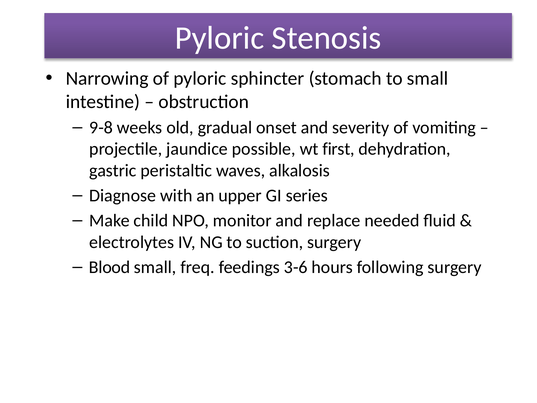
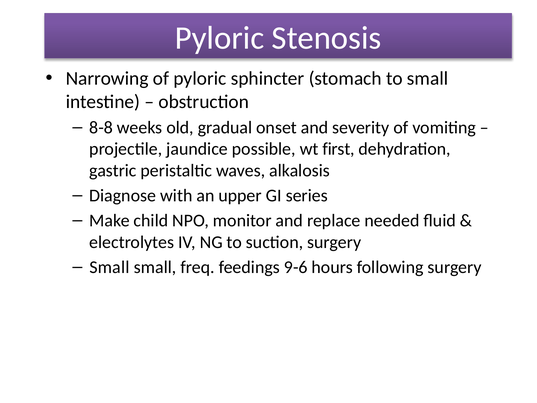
9-8: 9-8 -> 8-8 (101, 127)
Blood: Blood -> Small (109, 267)
3-6: 3-6 -> 9-6 (296, 267)
